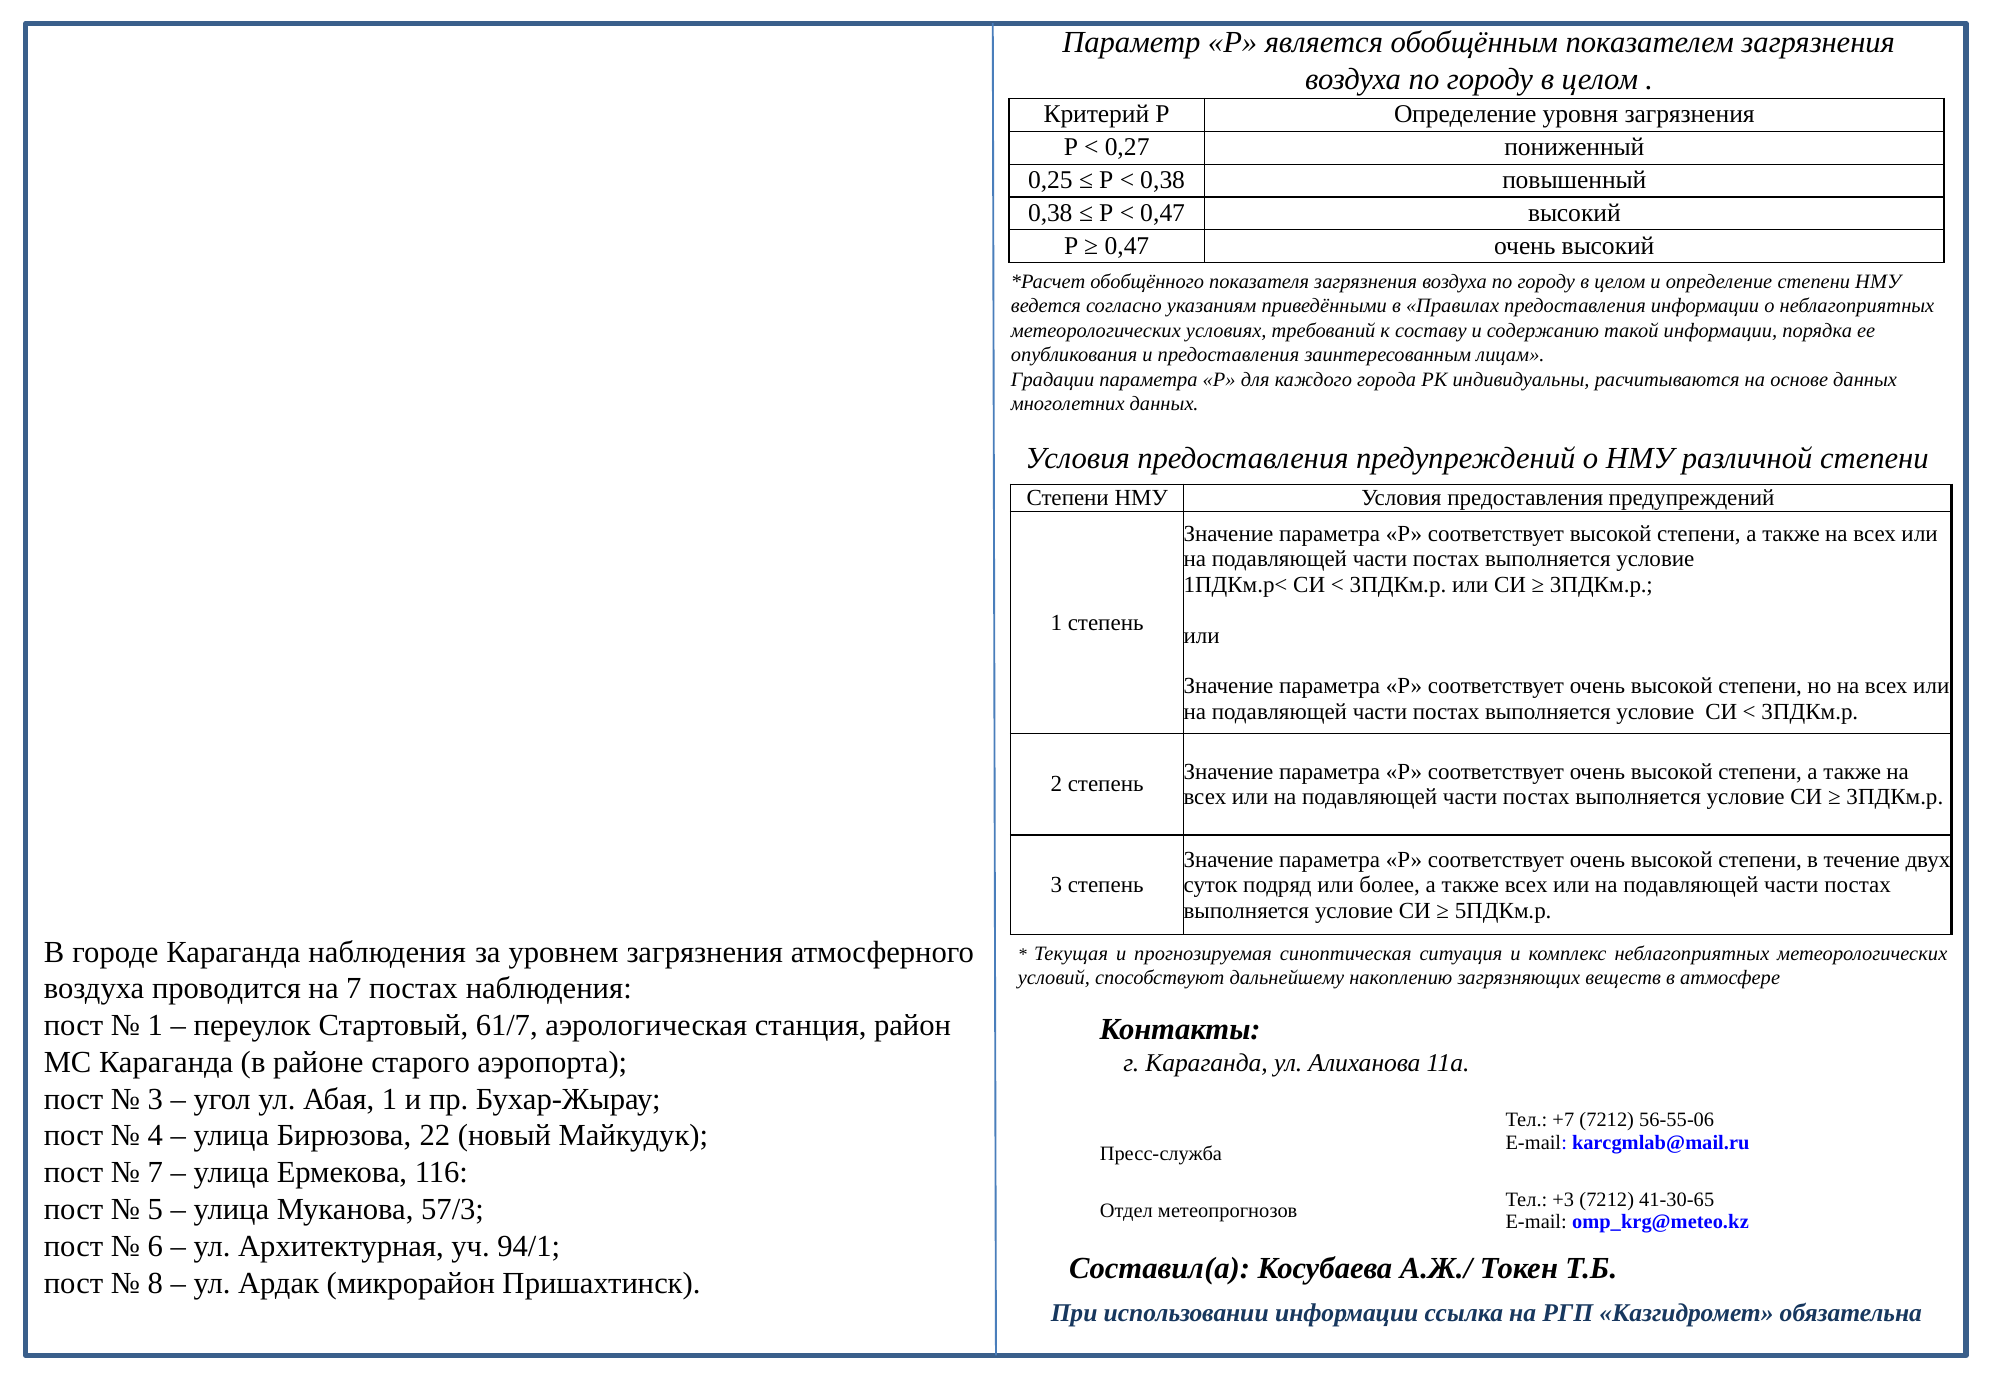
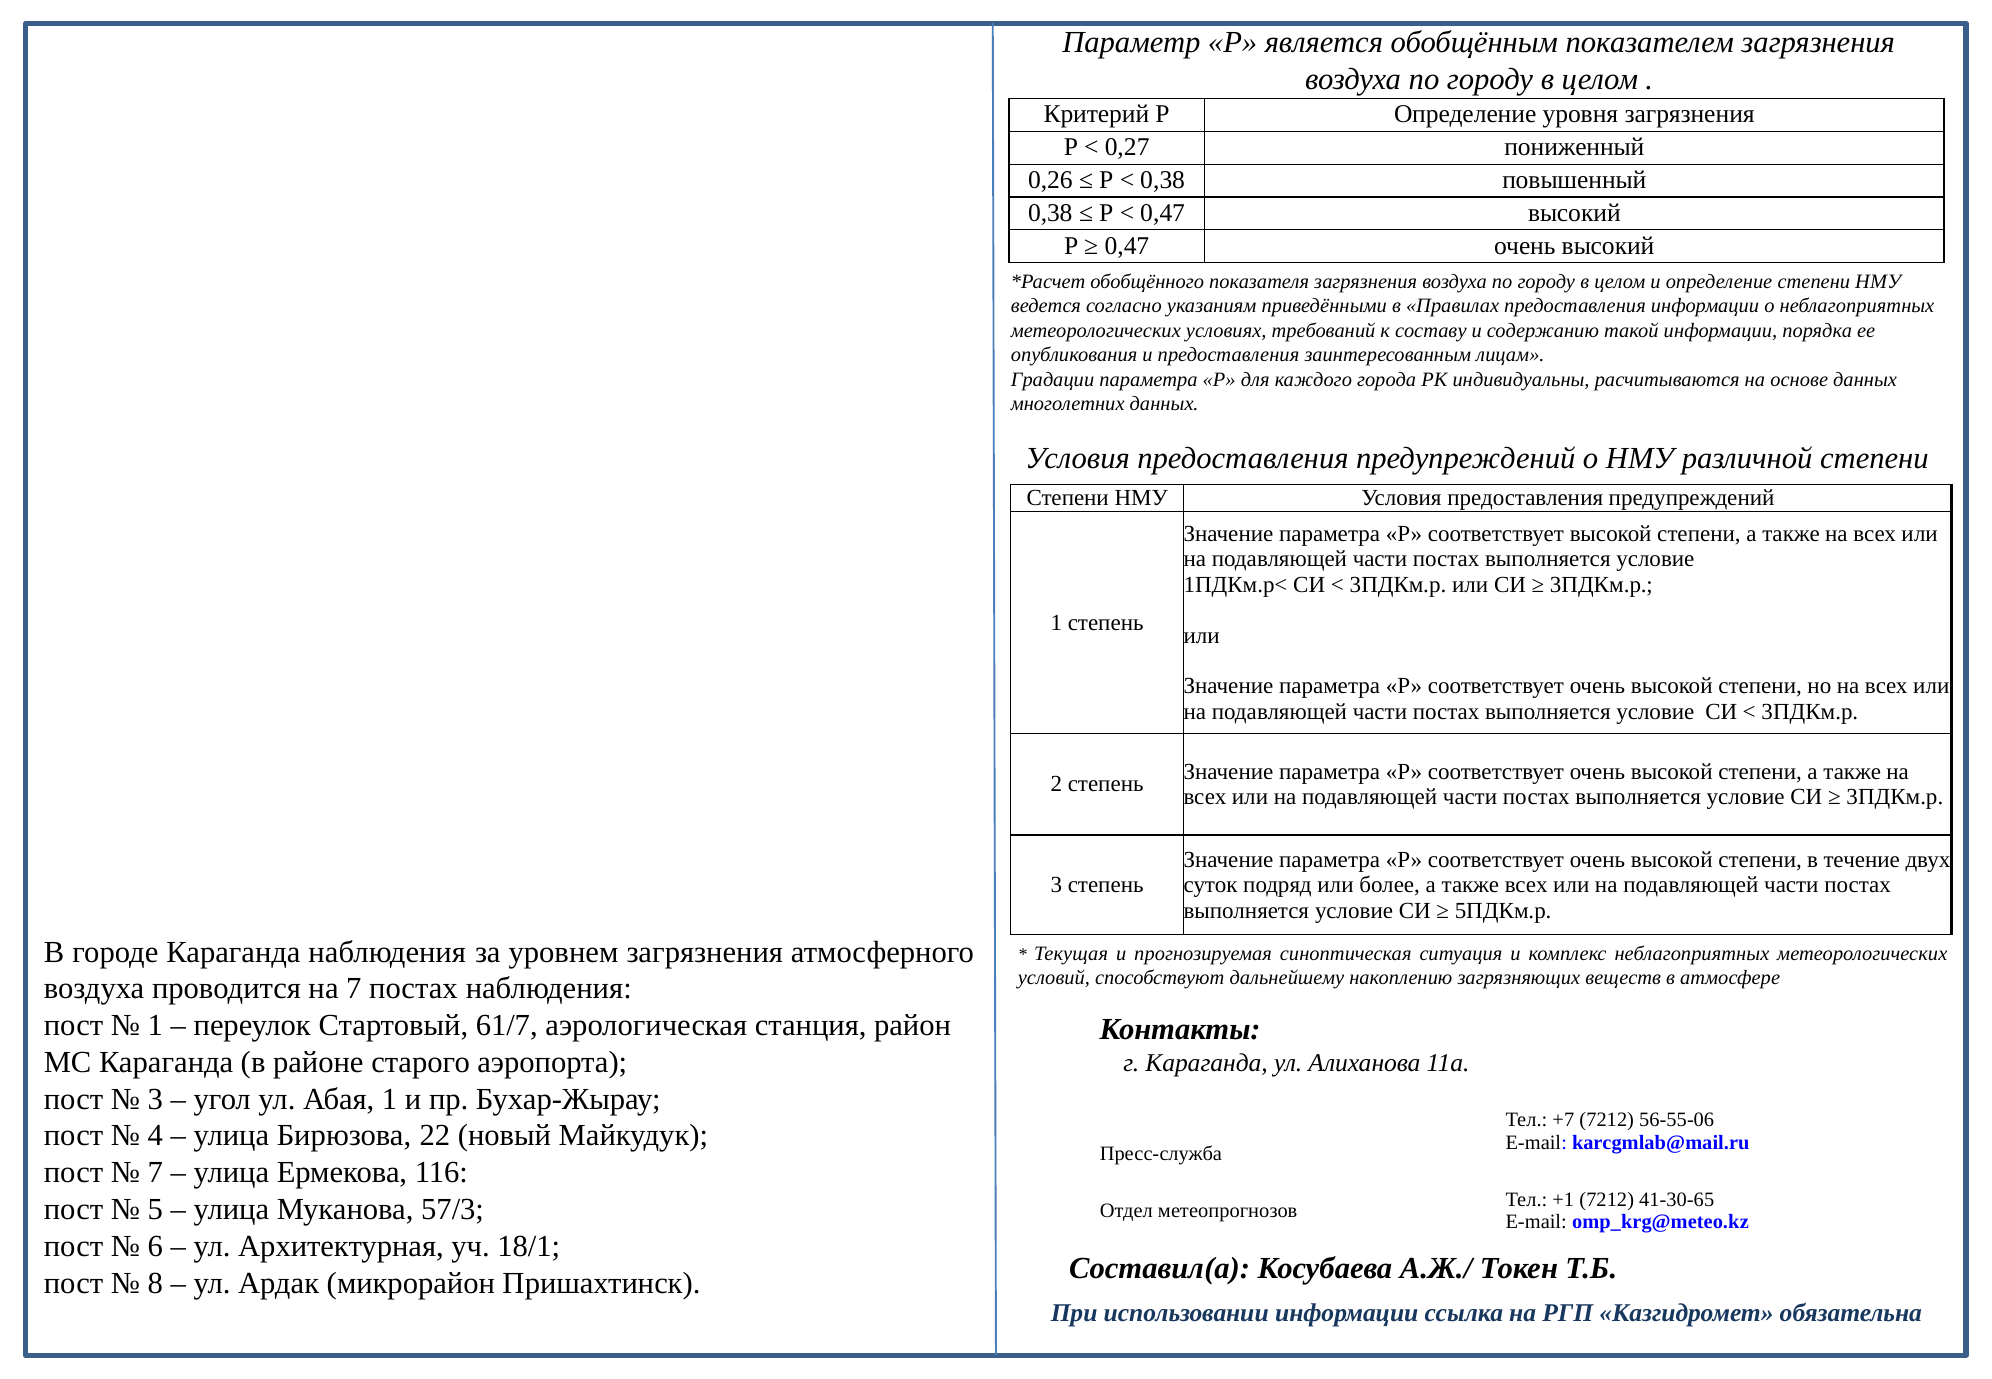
0,25: 0,25 -> 0,26 (1050, 180)
+3: +3 -> +1 (1563, 1199)
94/1: 94/1 -> 18/1 (529, 1246)
